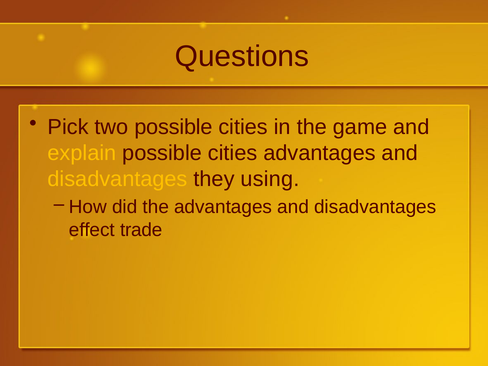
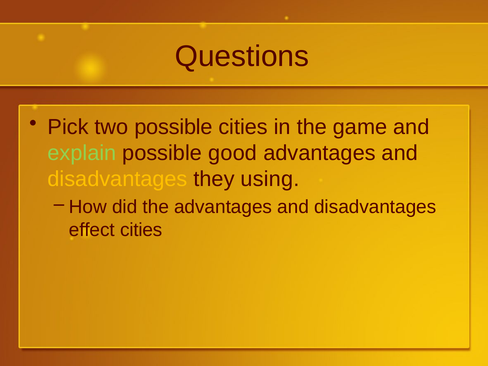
explain colour: yellow -> light green (82, 153)
cities: cities -> good (233, 153)
effect trade: trade -> cities (141, 230)
